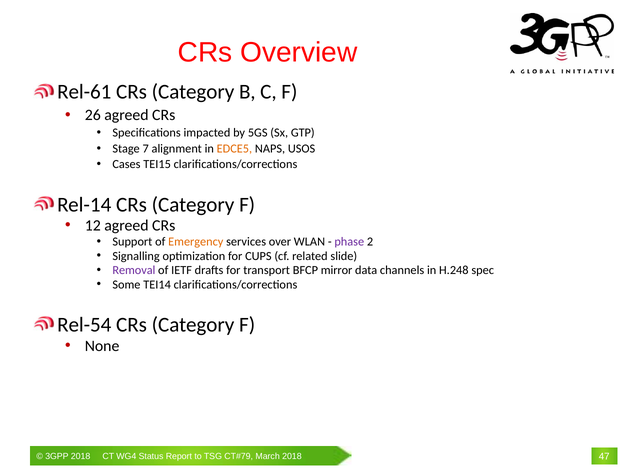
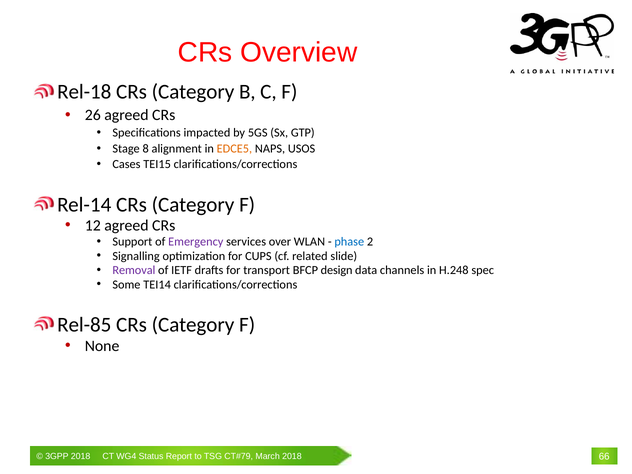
Rel-61: Rel-61 -> Rel-18 (84, 92)
7: 7 -> 8 (146, 148)
Emergency colour: orange -> purple (196, 242)
phase colour: purple -> blue (349, 242)
mirror: mirror -> design (337, 270)
Rel-54: Rel-54 -> Rel-85 (84, 325)
47: 47 -> 66 (604, 456)
